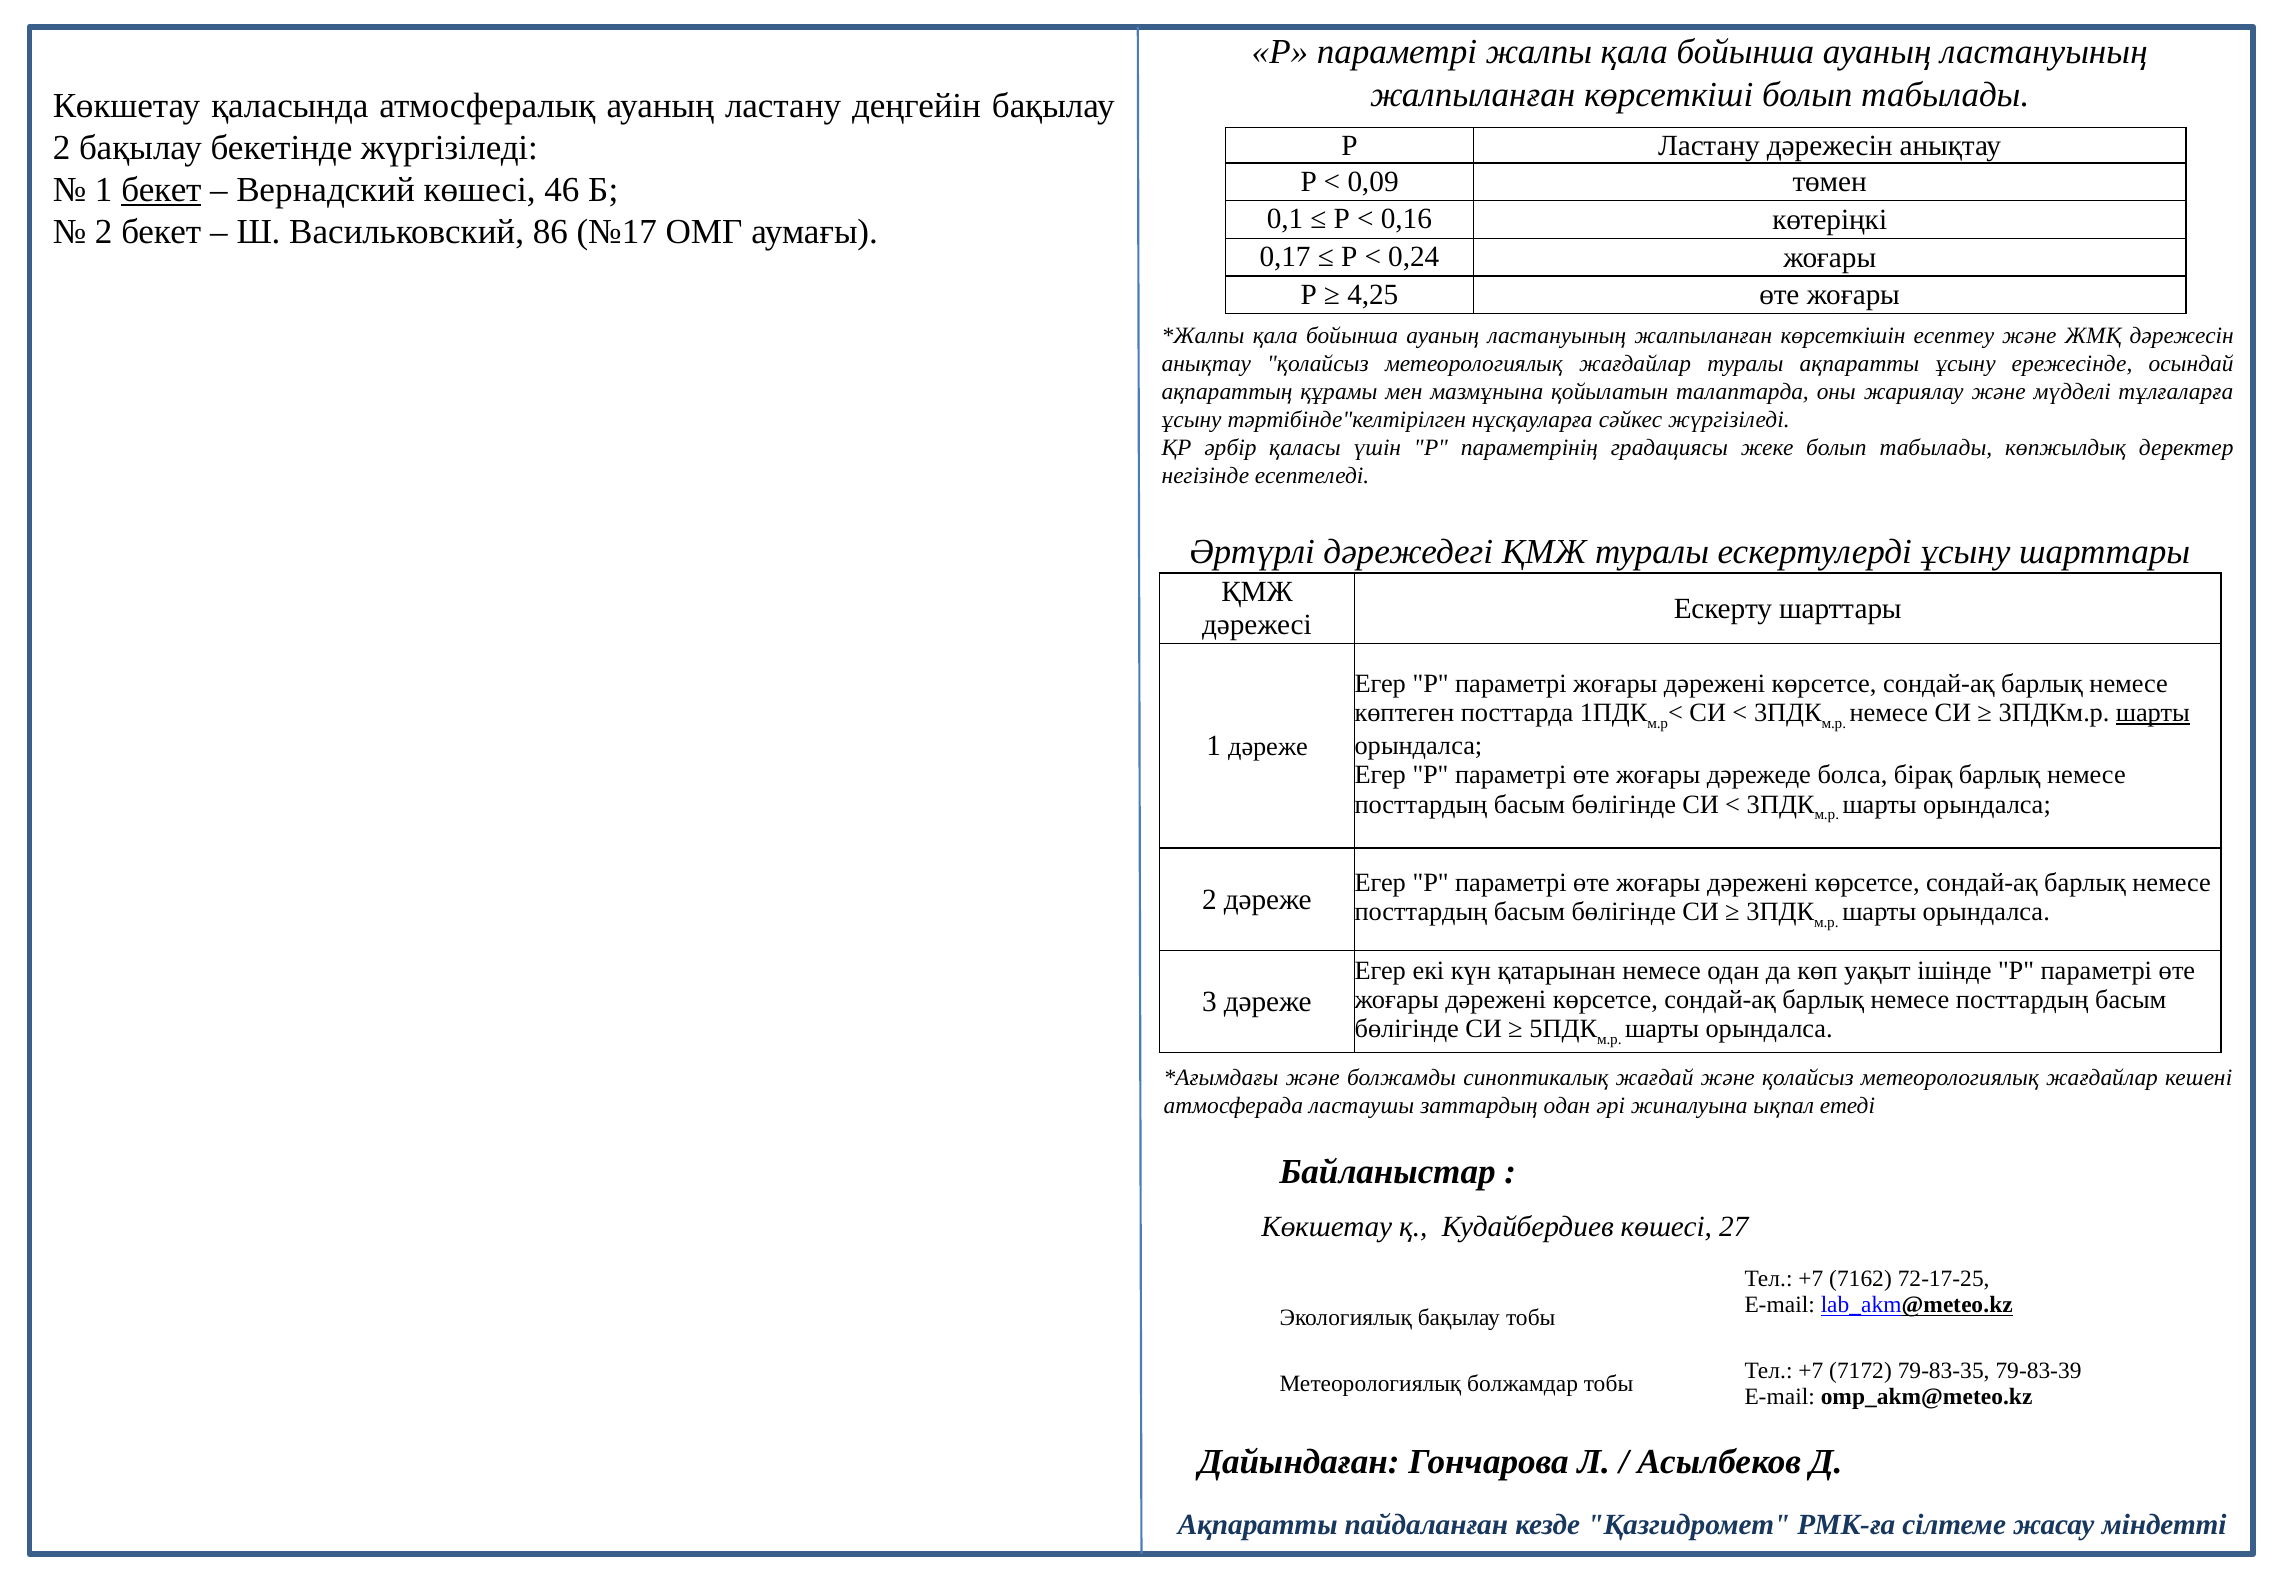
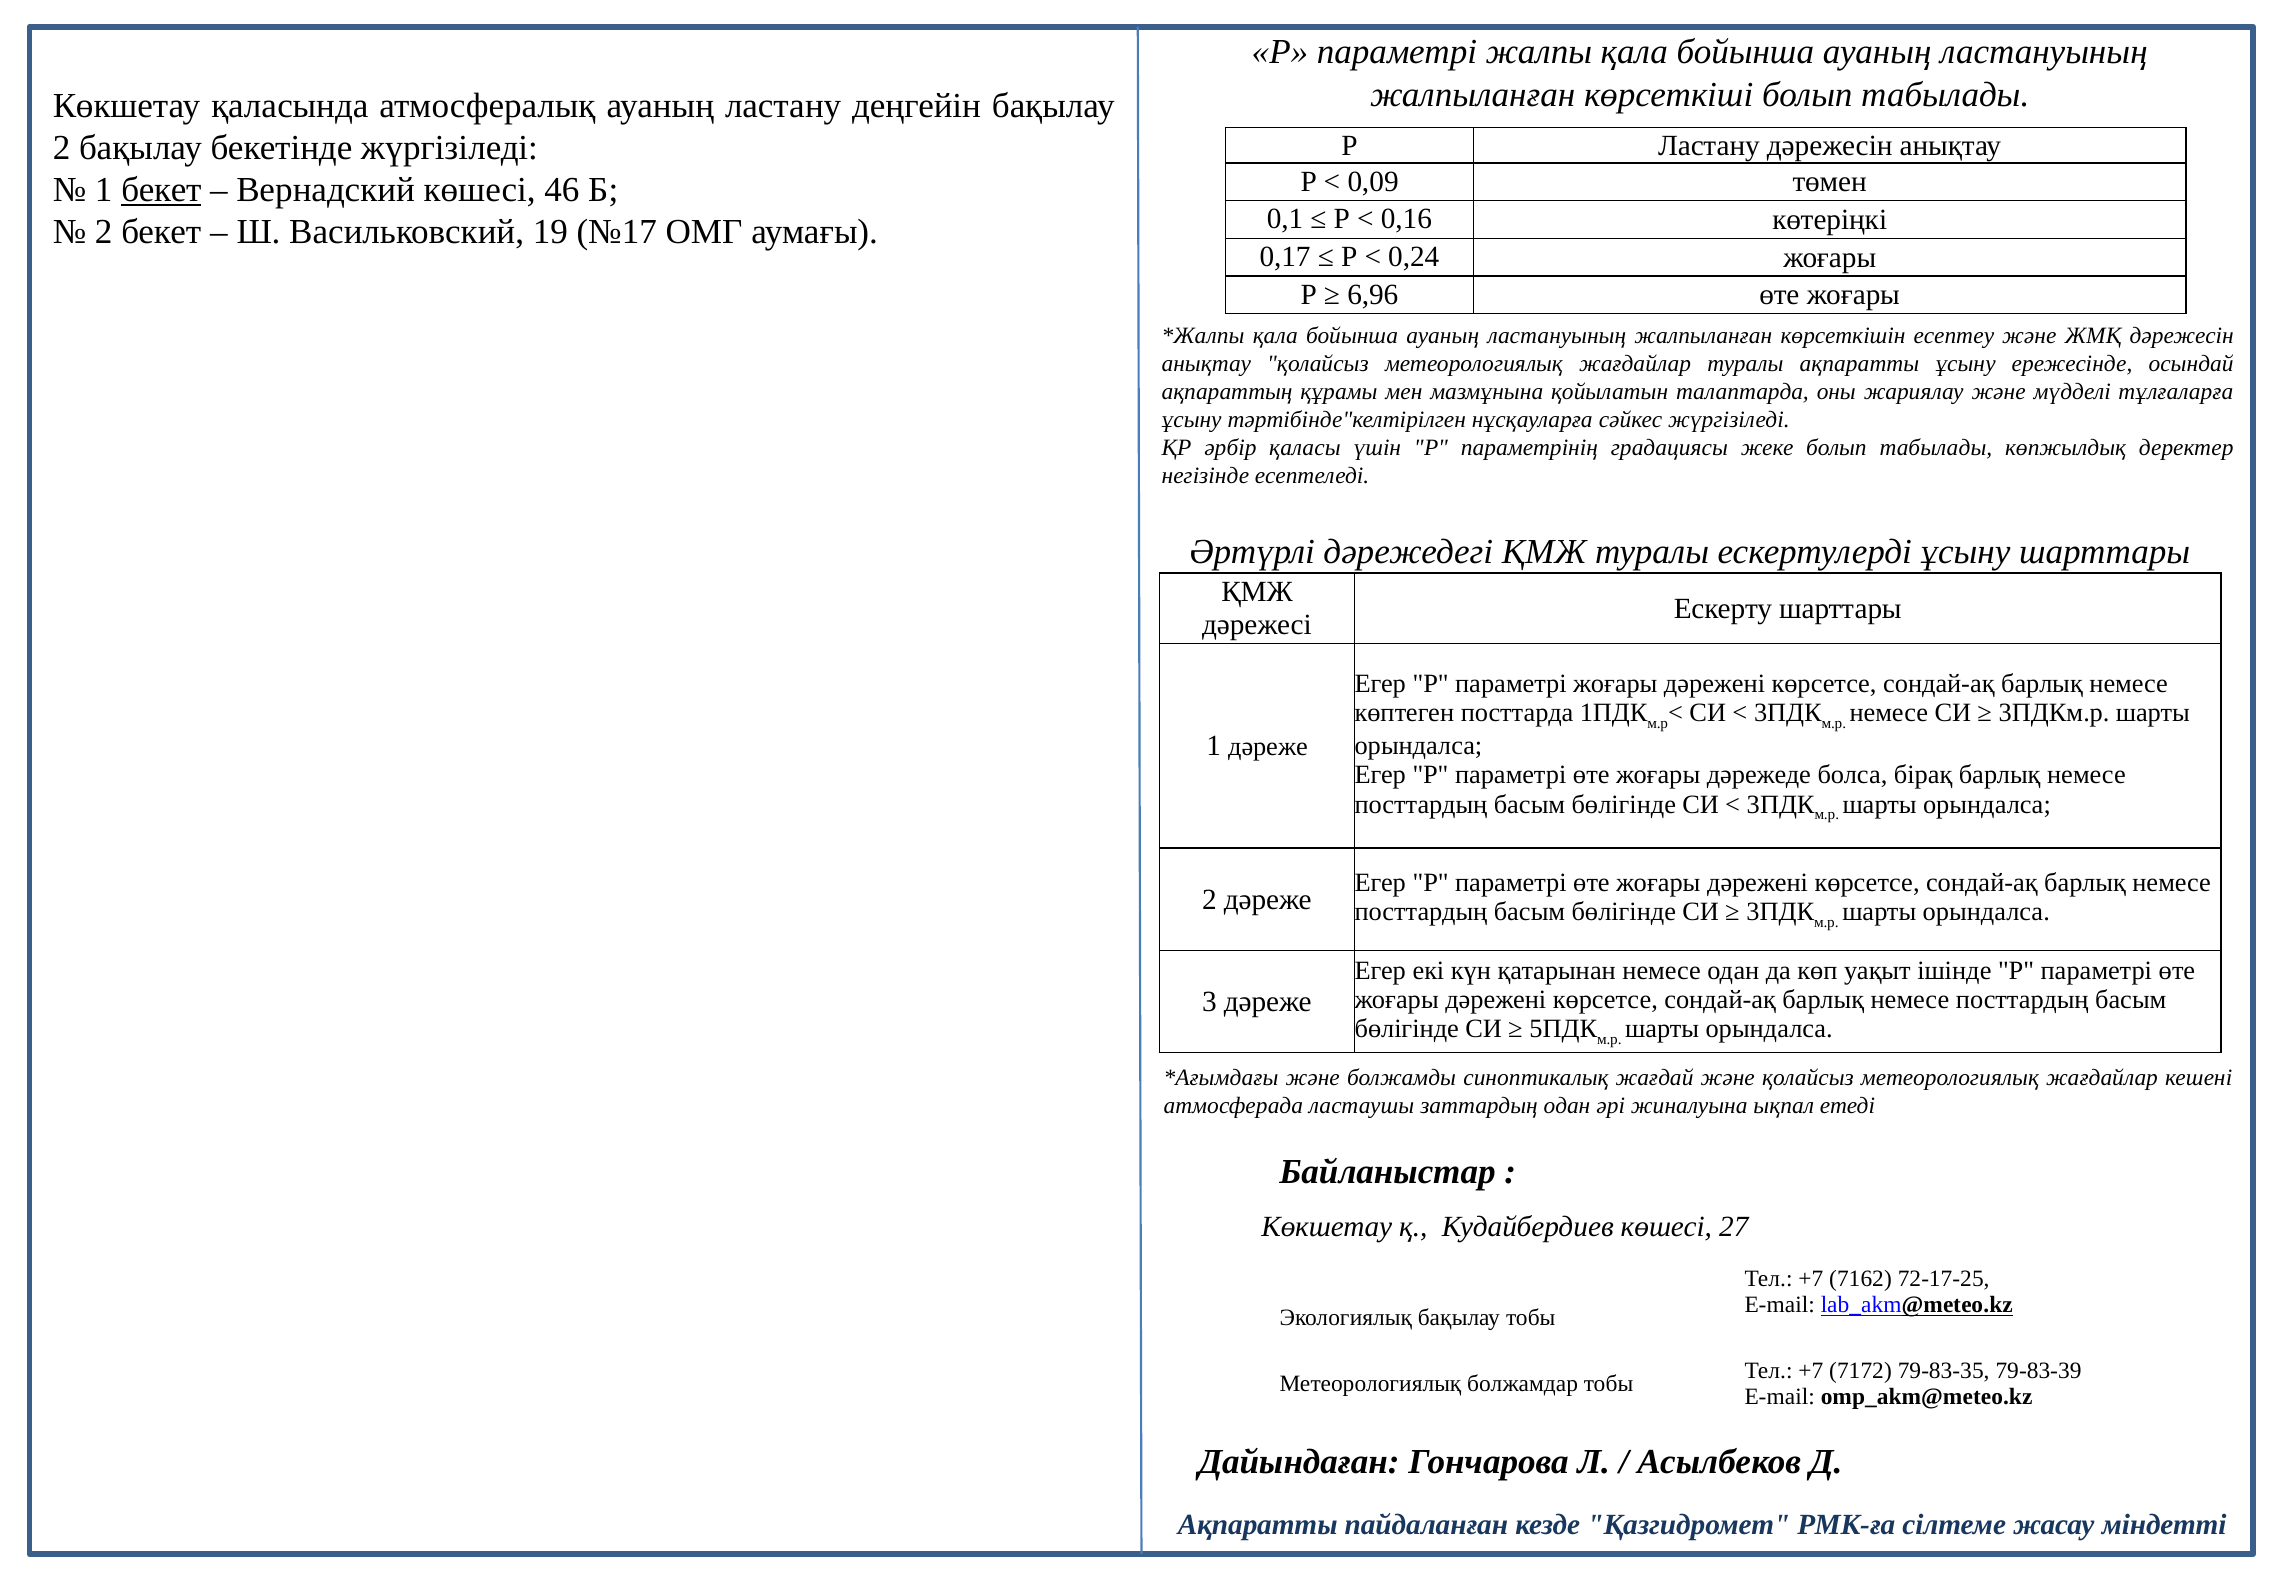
86: 86 -> 19 (550, 232)
4,25: 4,25 -> 6,96 (1373, 295)
шарты underline: present -> none (2153, 712)
